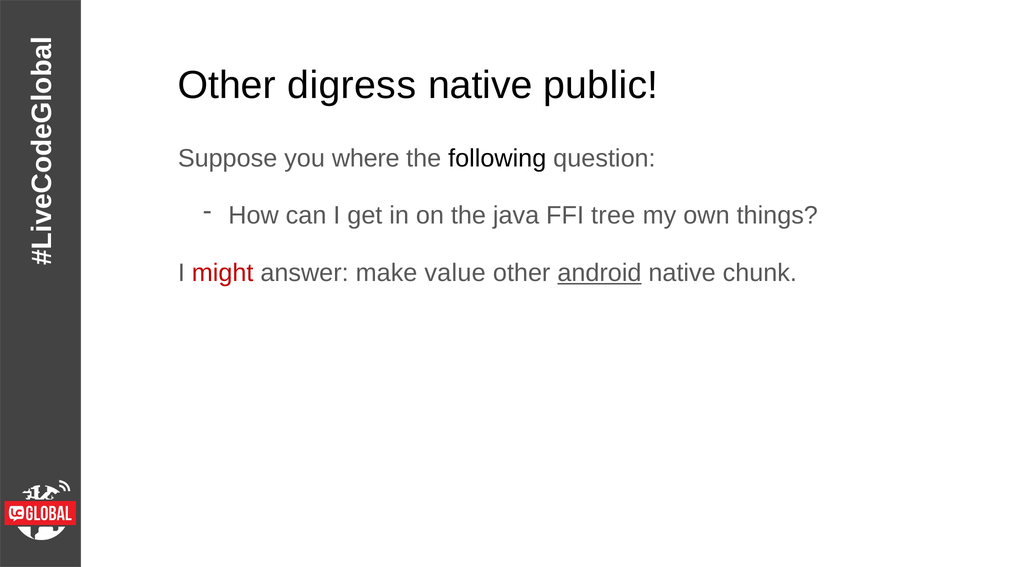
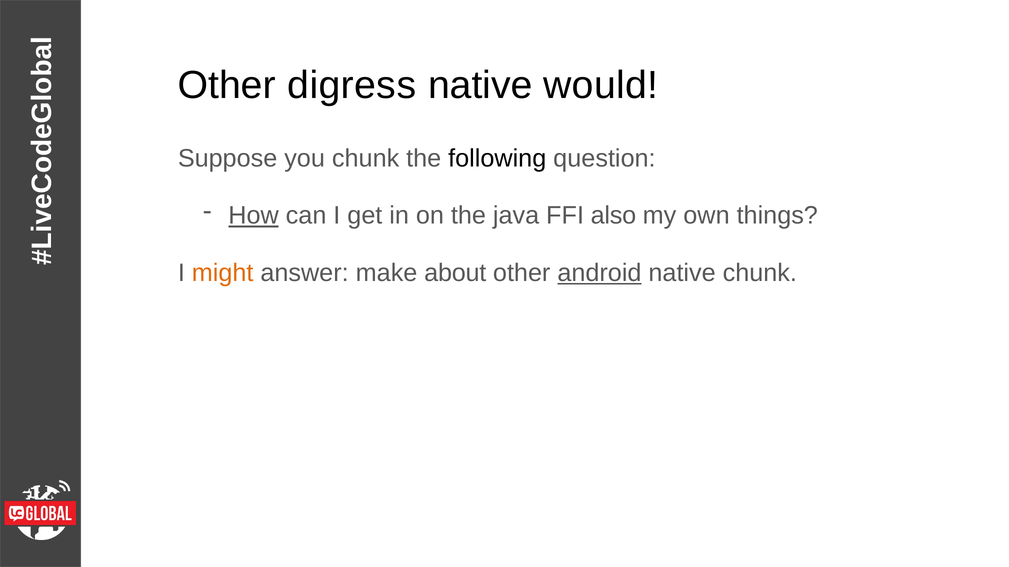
public: public -> would (601, 85)
you where: where -> chunk (366, 159)
How underline: none -> present (254, 216)
tree: tree -> also (613, 216)
might colour: red -> orange (223, 273)
value: value -> about (455, 273)
